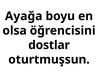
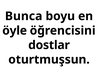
Ayağa: Ayağa -> Bunca (24, 16)
olsa: olsa -> öyle (15, 30)
